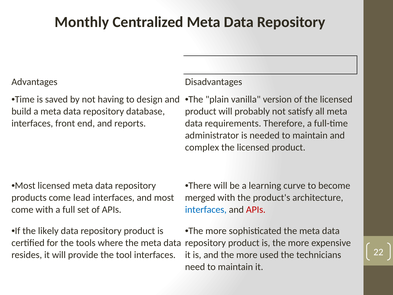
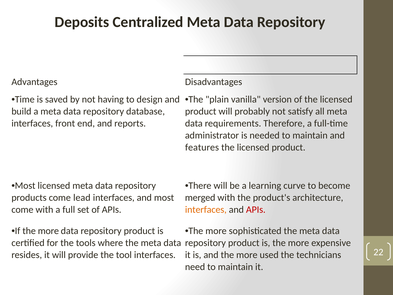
Monthly: Monthly -> Deposits (82, 22)
complex: complex -> features (202, 147)
interfaces colour: blue -> orange (206, 210)
If the likely: likely -> more (48, 231)
